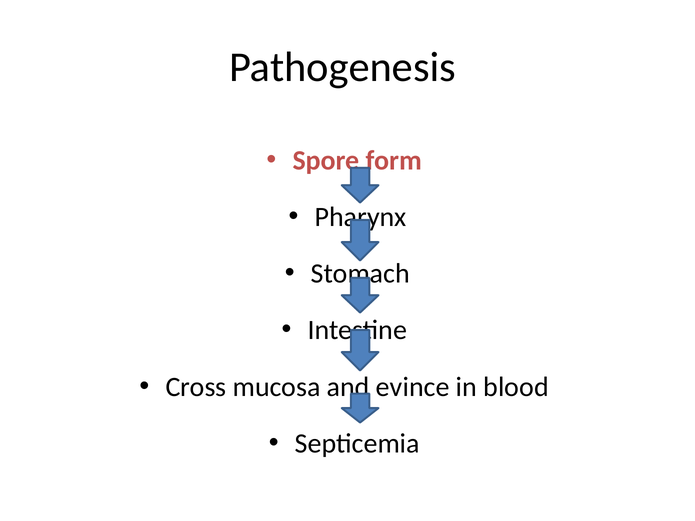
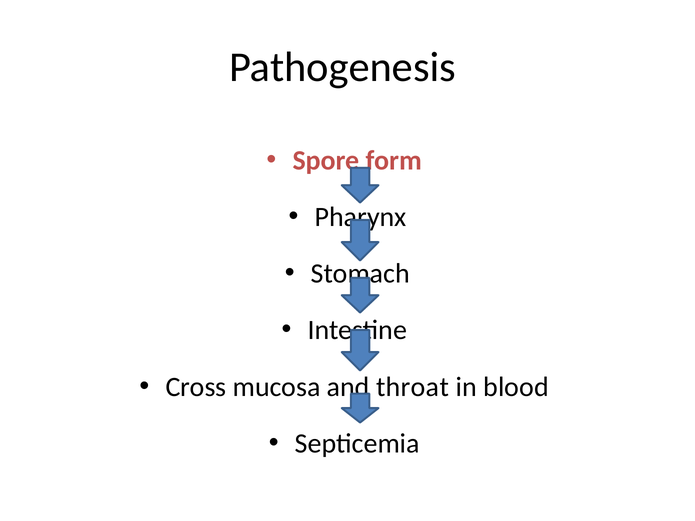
evince: evince -> throat (413, 387)
